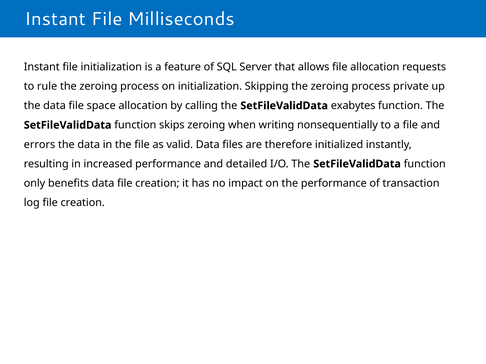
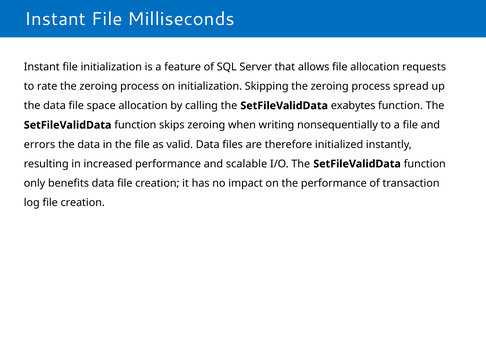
rule: rule -> rate (47, 86)
private: private -> spread (411, 86)
detailed: detailed -> scalable (247, 164)
